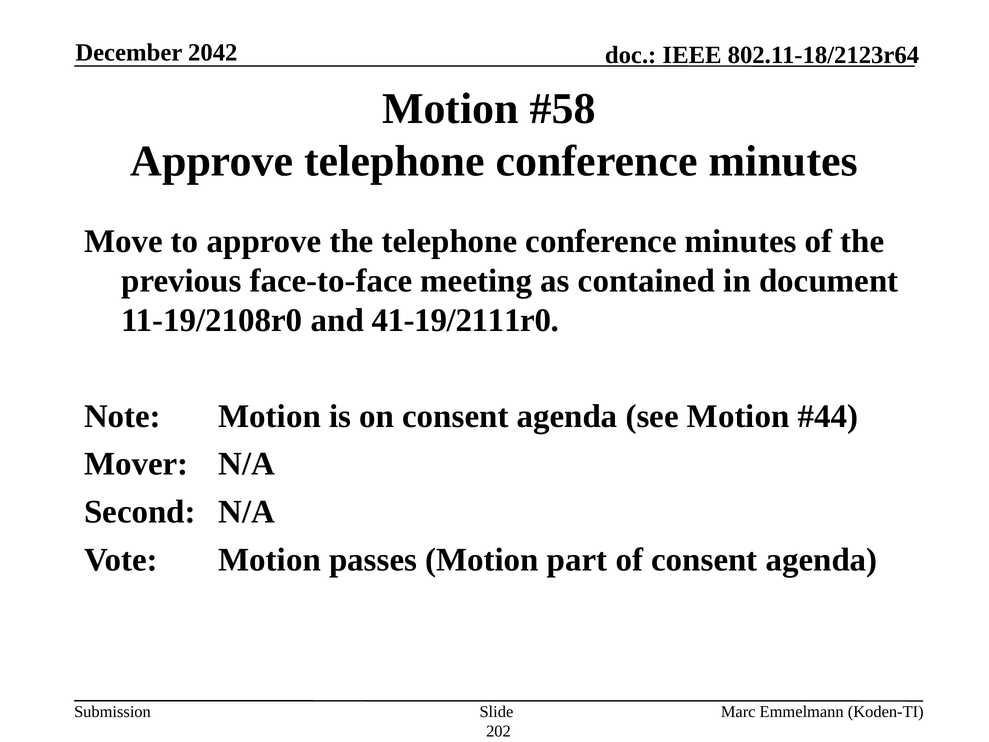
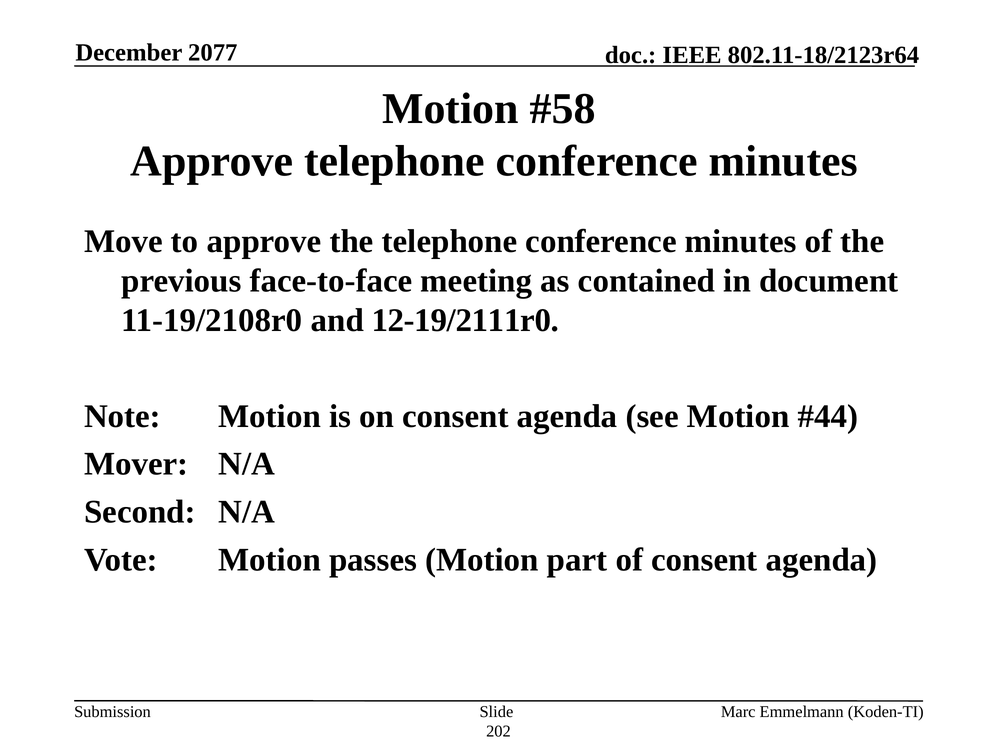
2042: 2042 -> 2077 (213, 52)
41-19/2111r0: 41-19/2111r0 -> 12-19/2111r0 (465, 320)
